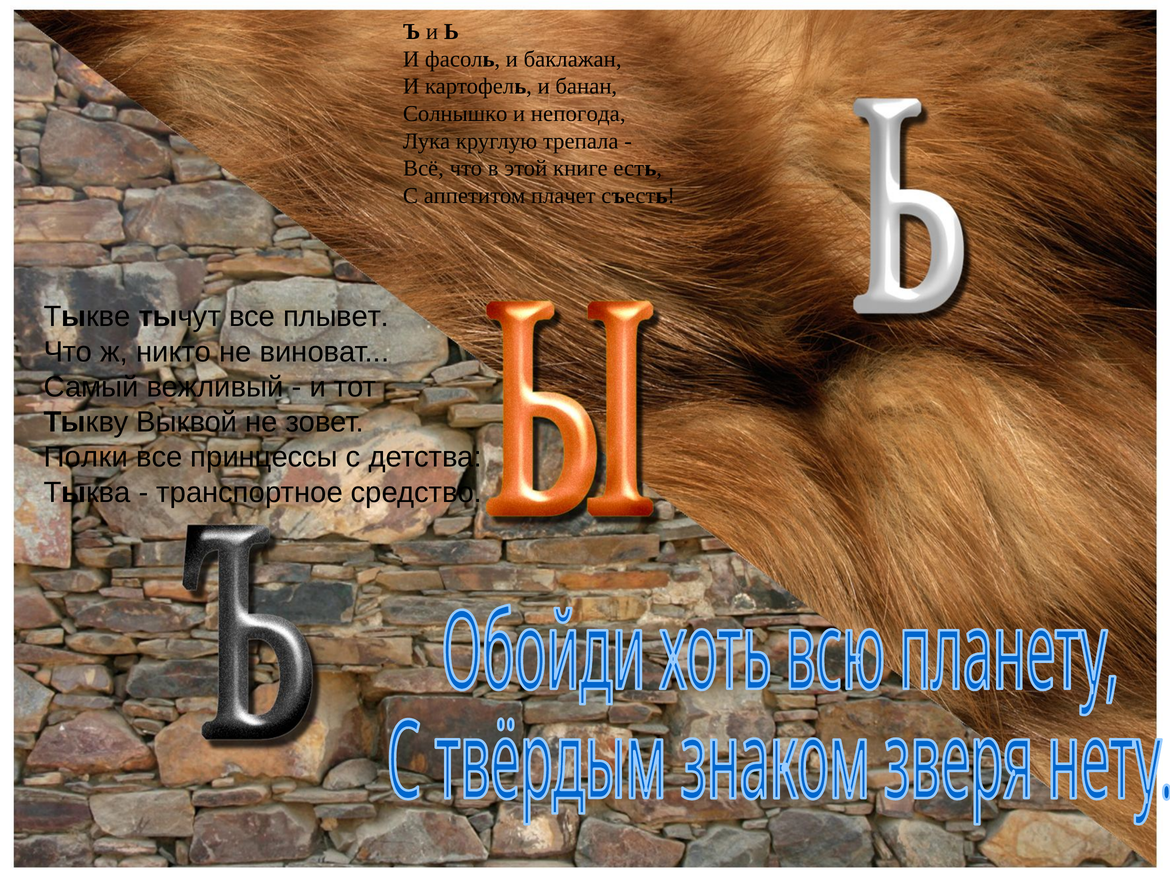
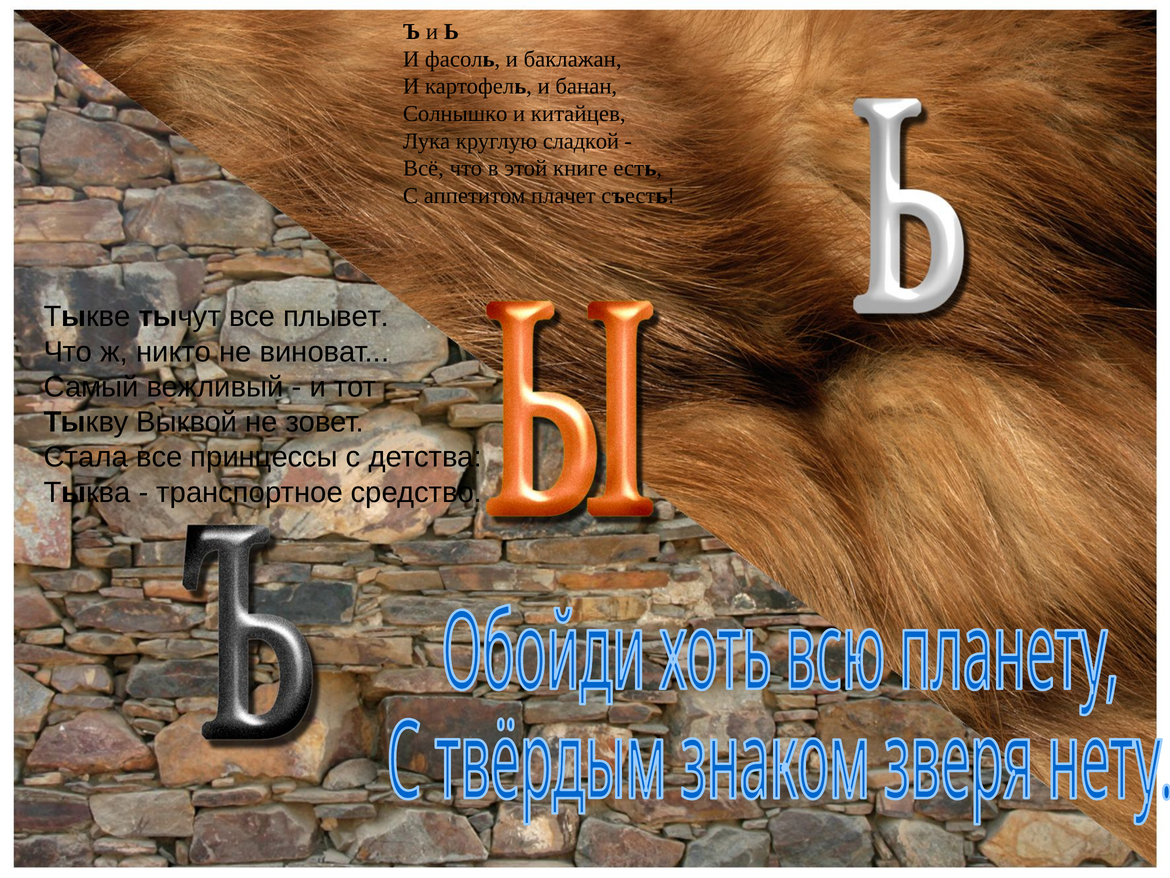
непогода: непогода -> китайцев (578, 114)
трепала: трепала -> сладкой (581, 141)
Полки: Полки -> Стала (86, 457)
